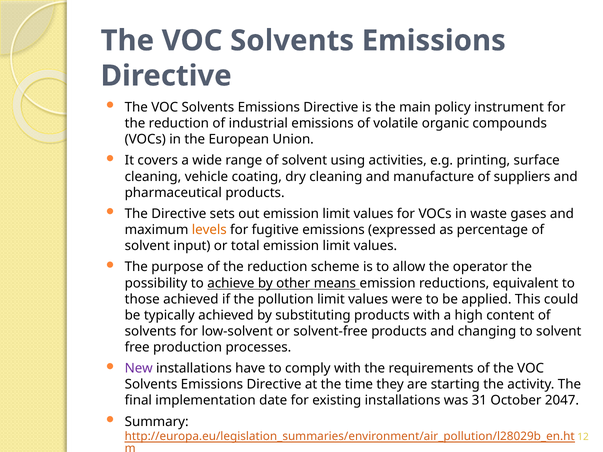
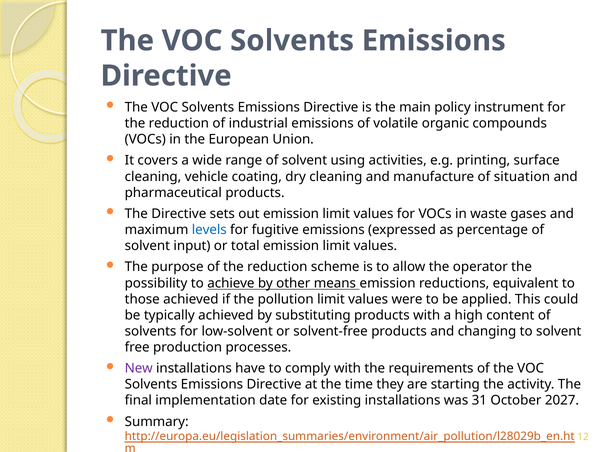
suppliers: suppliers -> situation (522, 177)
levels colour: orange -> blue (209, 230)
2047: 2047 -> 2027 (562, 401)
